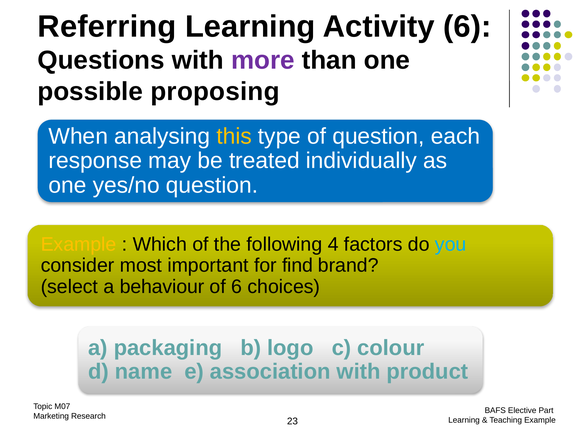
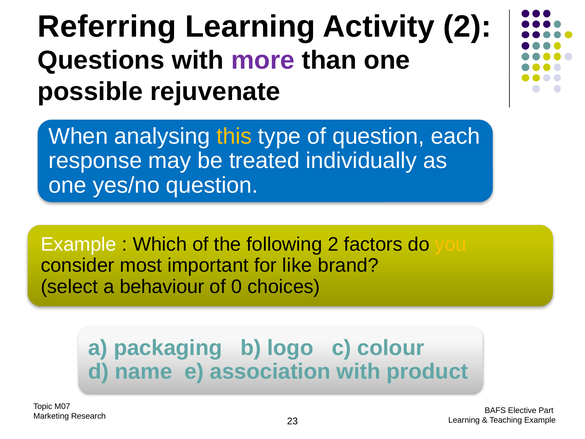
Activity 6: 6 -> 2 (467, 27)
proposing: proposing -> rejuvenate (215, 92)
Example colour: yellow -> white (79, 244)
following 4: 4 -> 2 (333, 244)
you colour: light blue -> yellow (451, 244)
find: find -> like (297, 265)
of 6: 6 -> 0 (237, 286)
